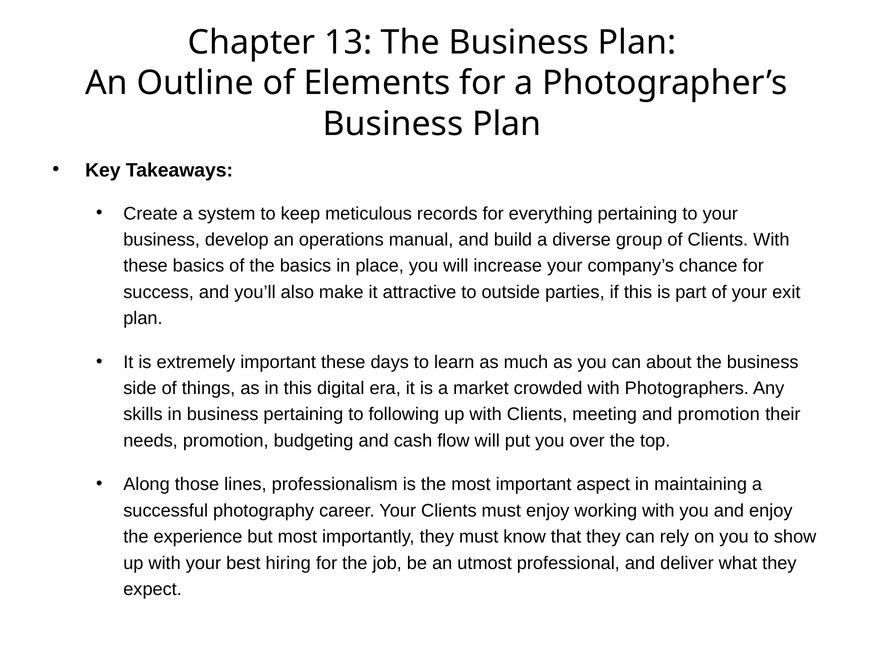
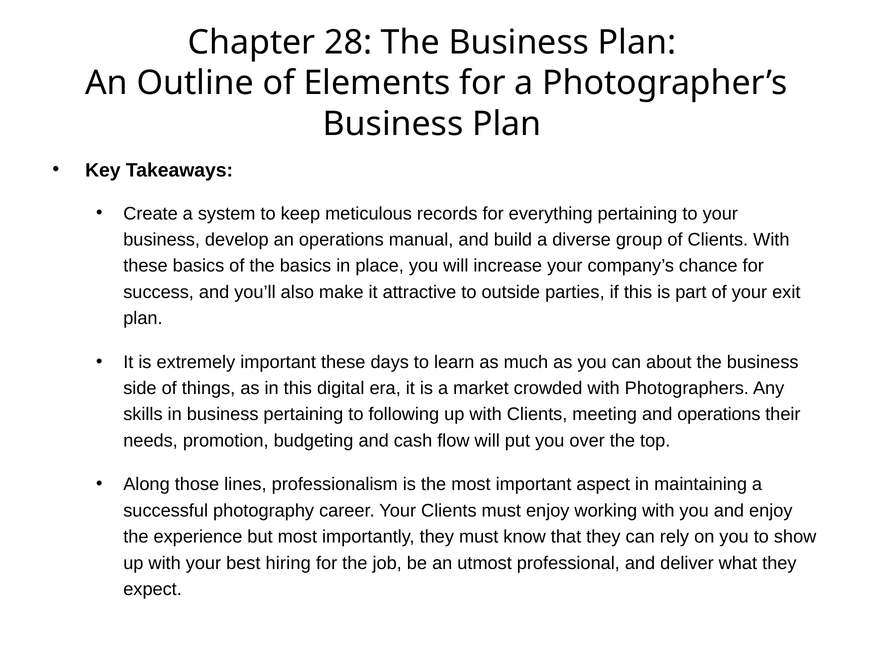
13: 13 -> 28 (348, 42)
and promotion: promotion -> operations (719, 414)
